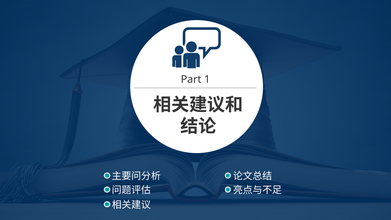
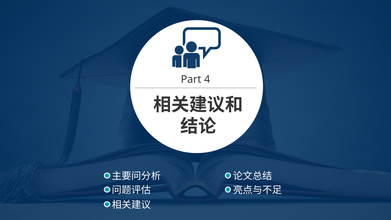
1: 1 -> 4 (207, 79)
